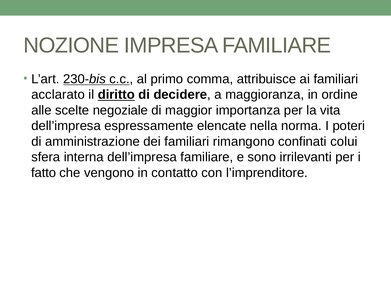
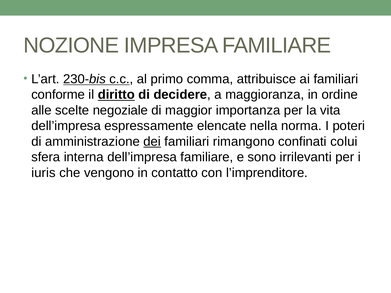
acclarato: acclarato -> conforme (58, 95)
dei underline: none -> present (152, 142)
fatto: fatto -> iuris (44, 173)
